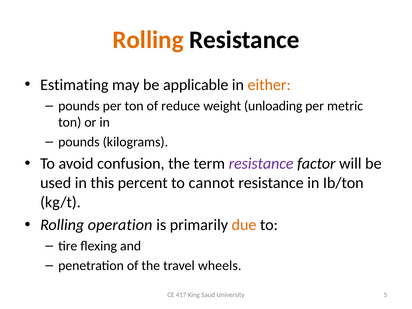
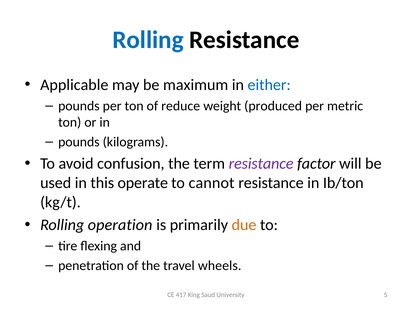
Rolling colour: orange -> blue (148, 40)
Estimating: Estimating -> Applicable (74, 85)
applicable: applicable -> maximum (196, 85)
either colour: orange -> blue (269, 85)
unloading: unloading -> produced (273, 106)
percent: percent -> operate (143, 183)
